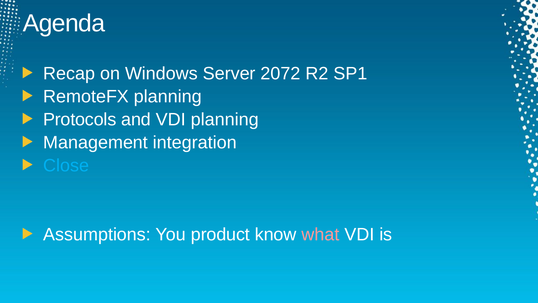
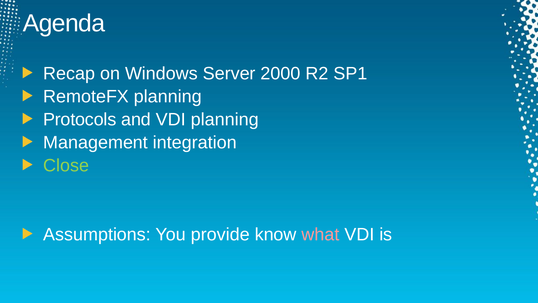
2072: 2072 -> 2000 (281, 73)
Close colour: light blue -> light green (66, 165)
product: product -> provide (220, 234)
